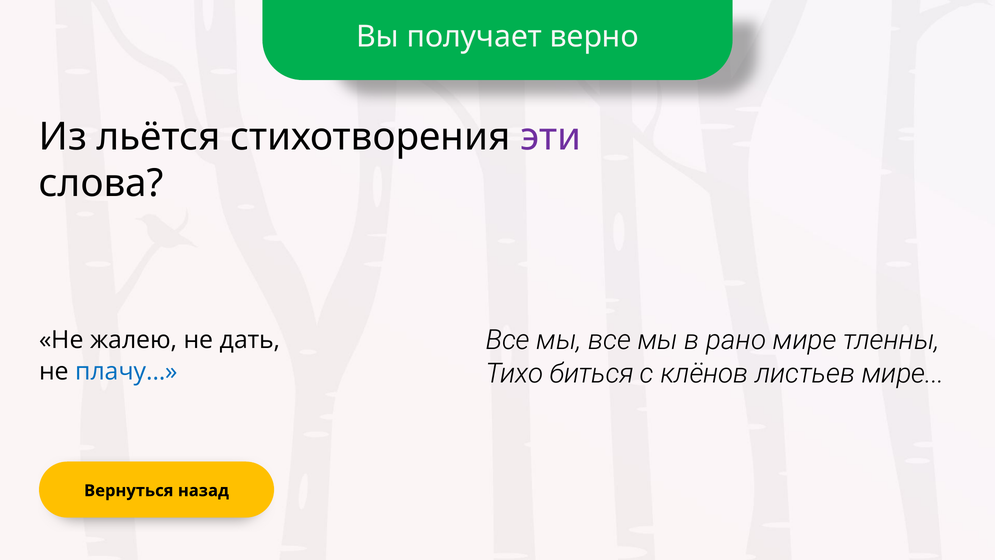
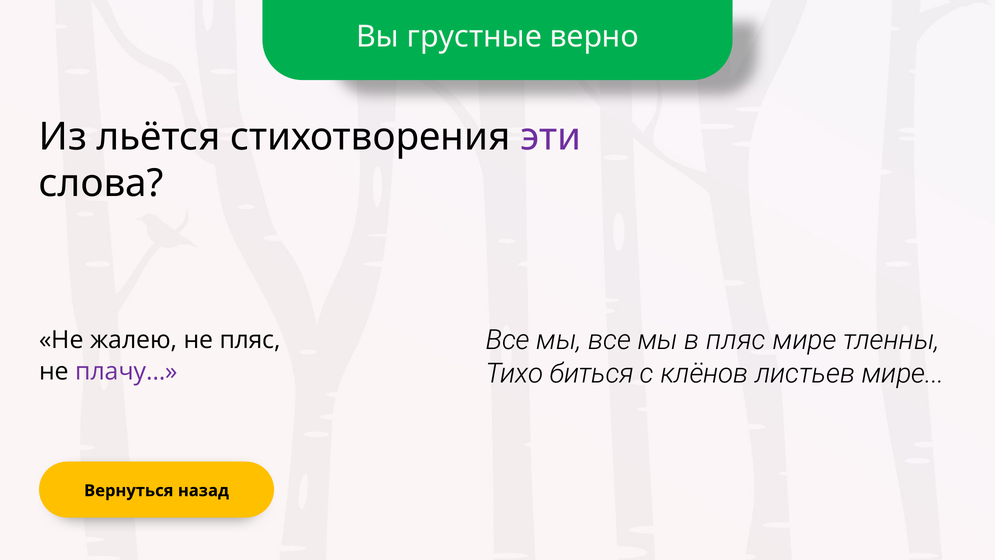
получает: получает -> грустные (474, 37)
в рано: рано -> пляс (736, 340)
не дать: дать -> пляс (250, 340)
плачу… colour: blue -> purple (126, 372)
